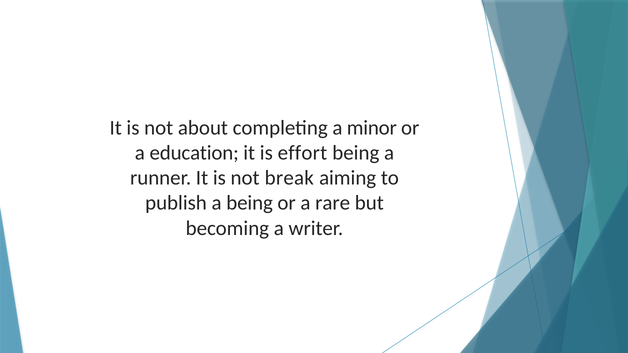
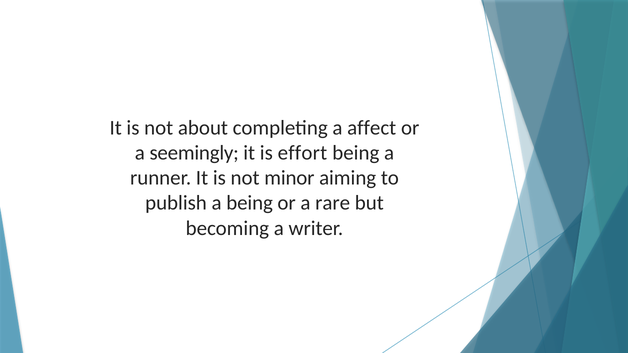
minor: minor -> affect (372, 128)
education: education -> seemingly (194, 153)
break: break -> minor (289, 178)
